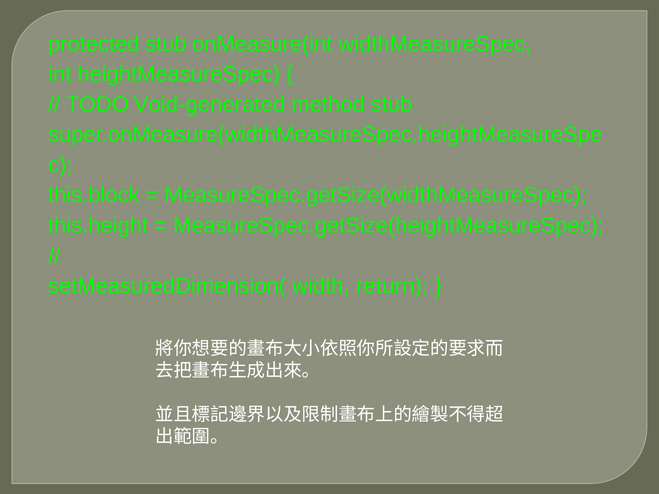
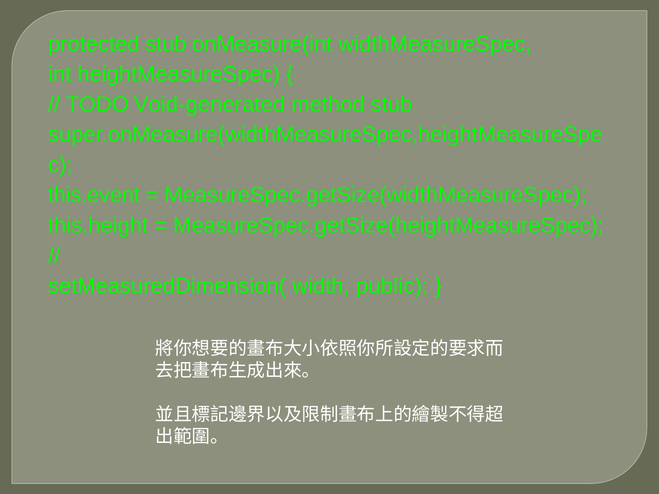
this.block: this.block -> this.event (94, 195)
return: return -> public (392, 286)
